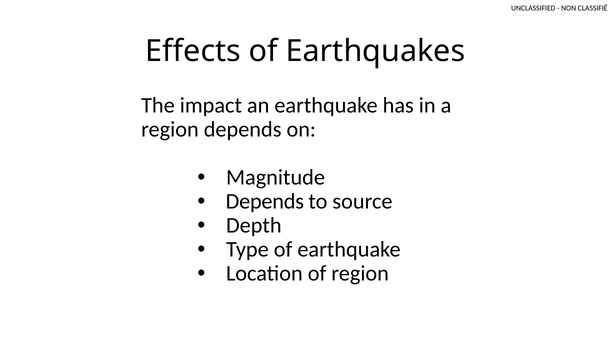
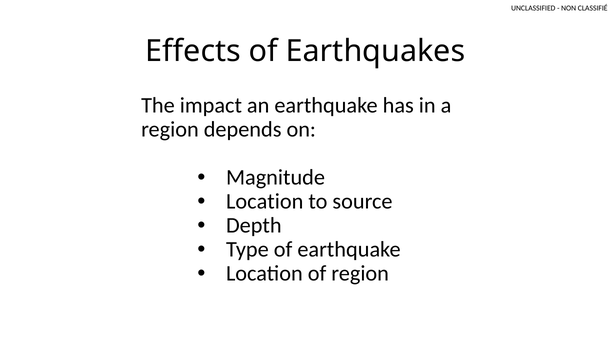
Depends: Depends -> Location (265, 202)
